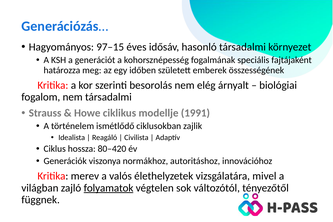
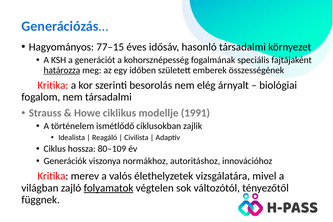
97–15: 97–15 -> 77–15 (110, 47)
határozza underline: none -> present (62, 70)
80–420: 80–420 -> 80–109 (112, 149)
